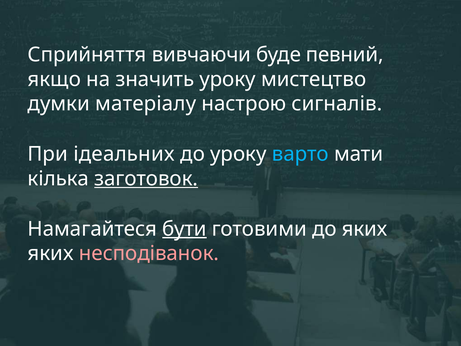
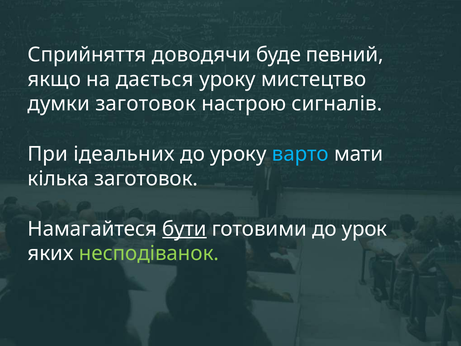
вивчаючи: вивчаючи -> доводячи (201, 55)
значить: значить -> дається (155, 79)
думки матеріалу: матеріалу -> заготовок (146, 104)
заготовок underline: present -> none (146, 179)
до яких: яких -> урок (365, 229)
несподіванок colour: pink -> light green (149, 253)
